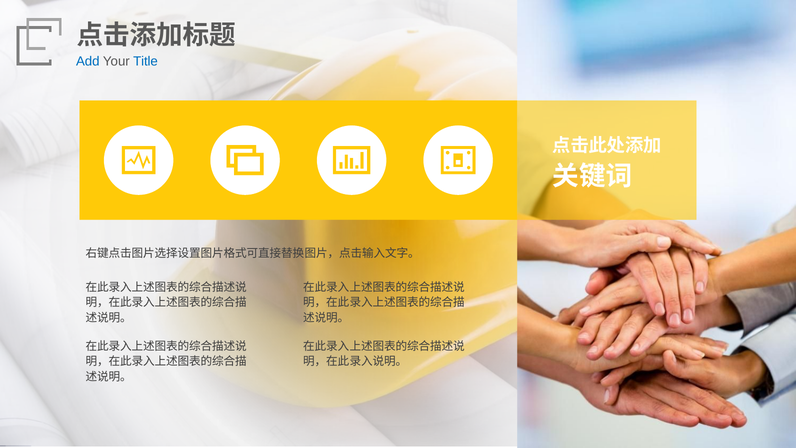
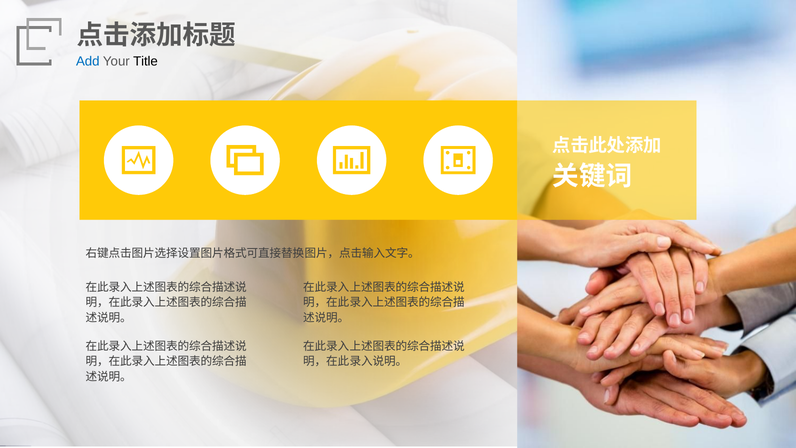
Title colour: blue -> black (145, 61)
